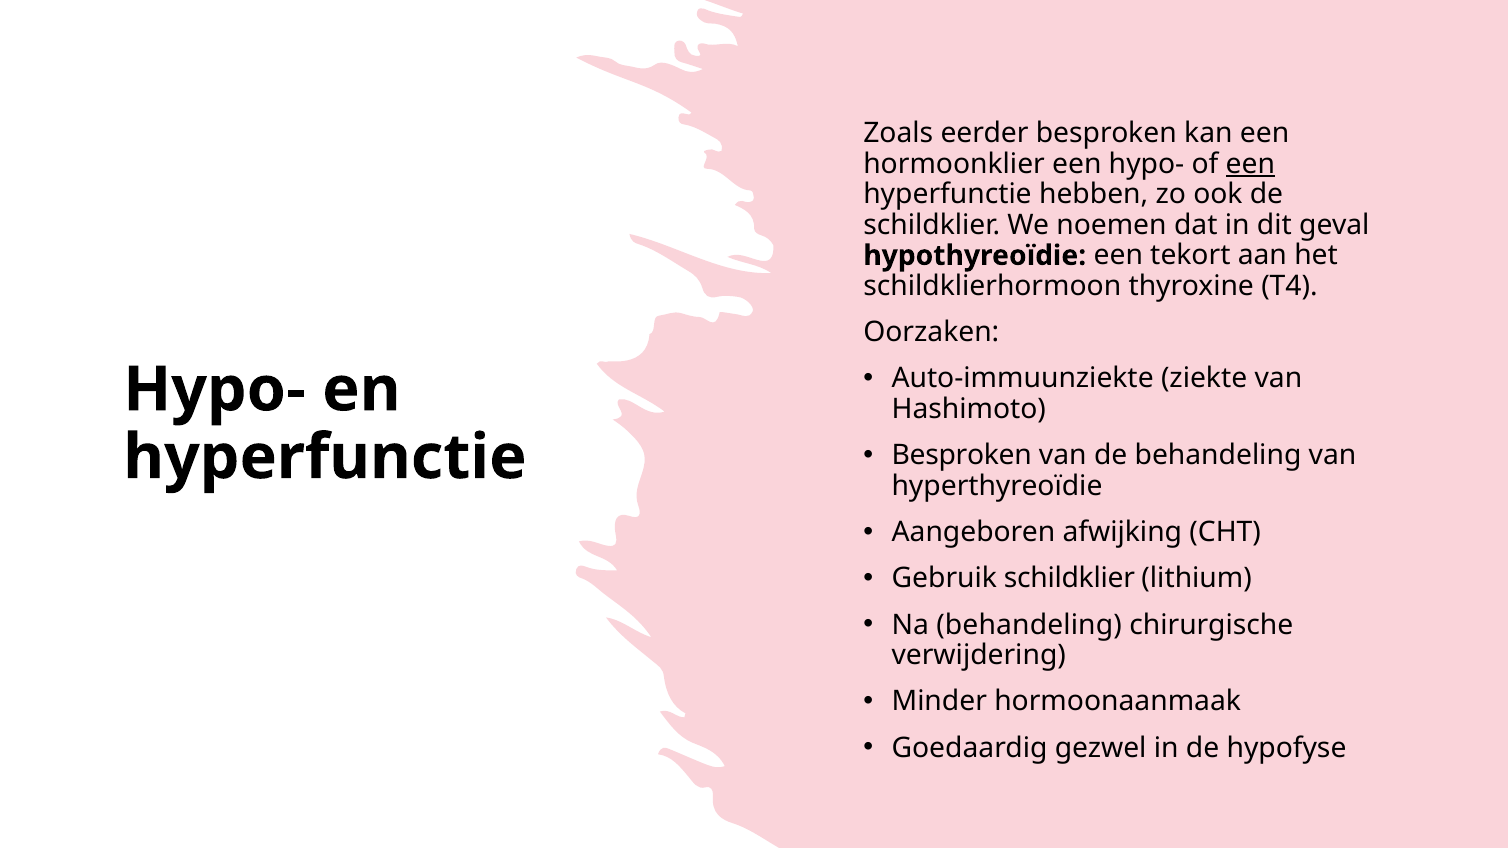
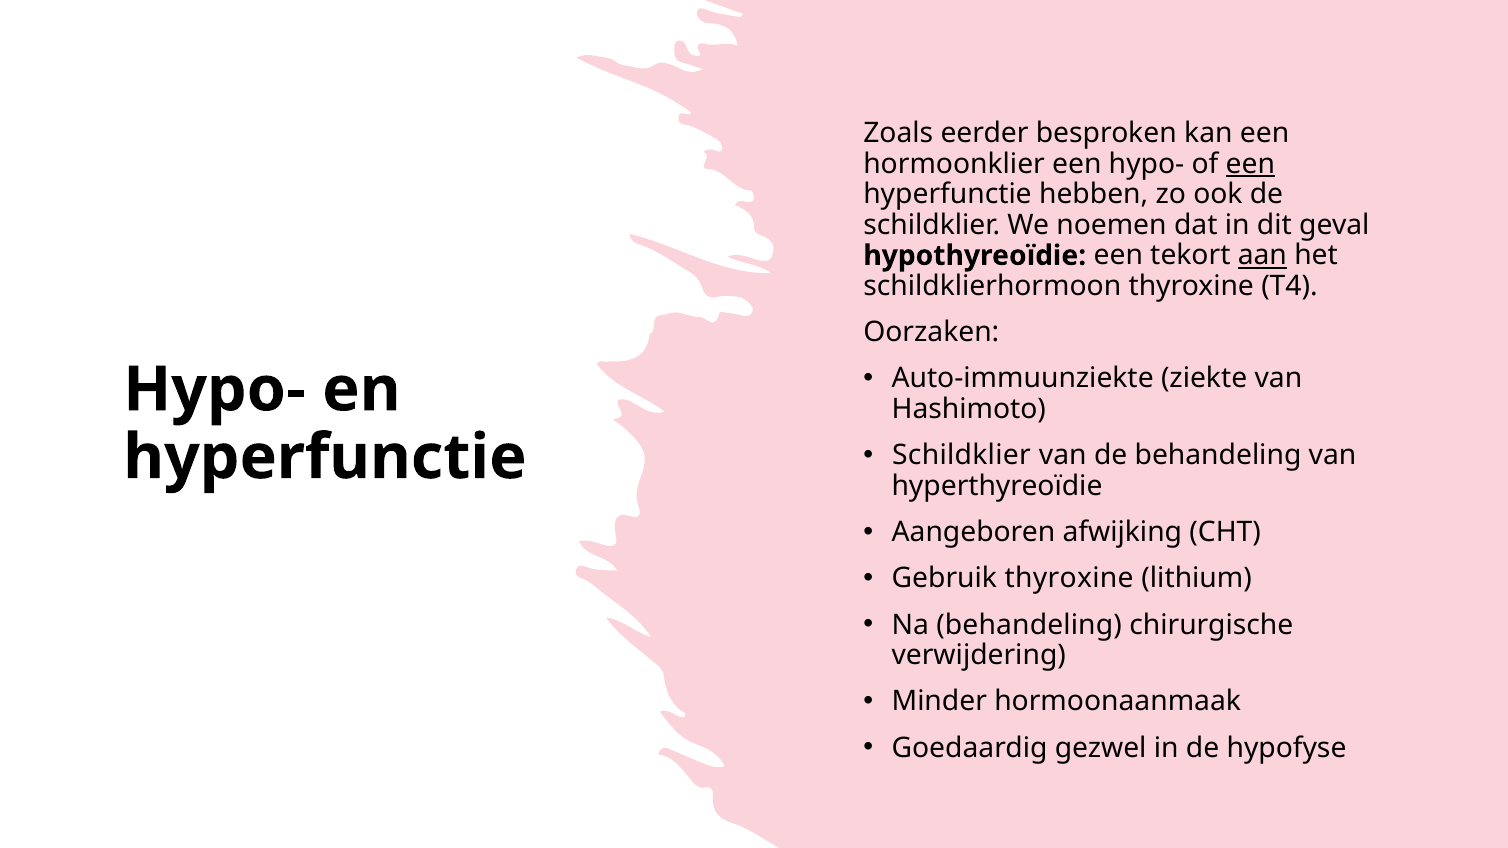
aan underline: none -> present (1262, 256)
Besproken: Besproken -> Schildklier (961, 456)
Gebruik schildklier: schildklier -> thyroxine (1069, 579)
